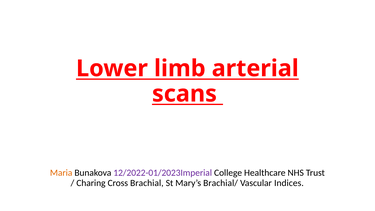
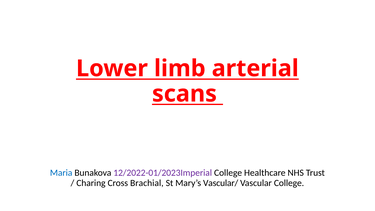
Maria colour: orange -> blue (61, 173)
Brachial/: Brachial/ -> Vascular/ (221, 183)
Vascular Indices: Indices -> College (289, 183)
